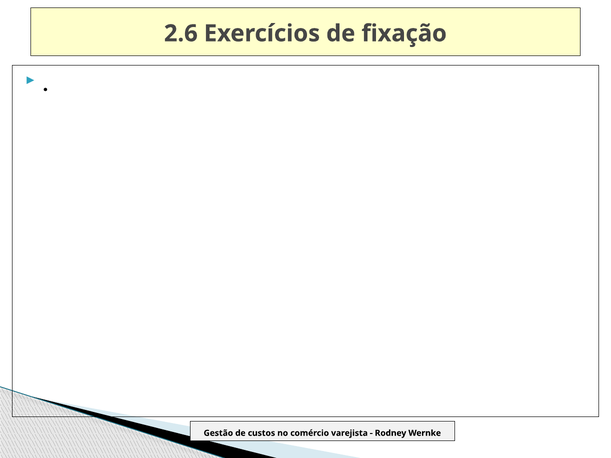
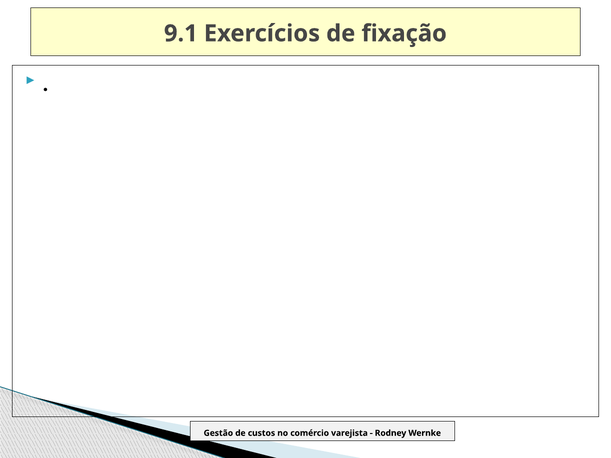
2.6: 2.6 -> 9.1 (181, 33)
